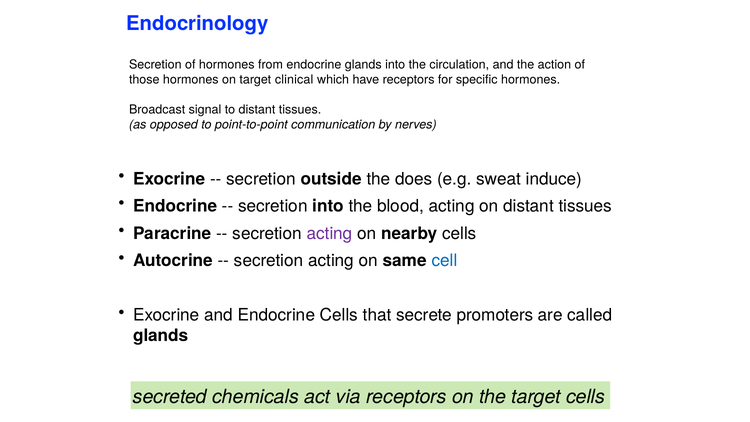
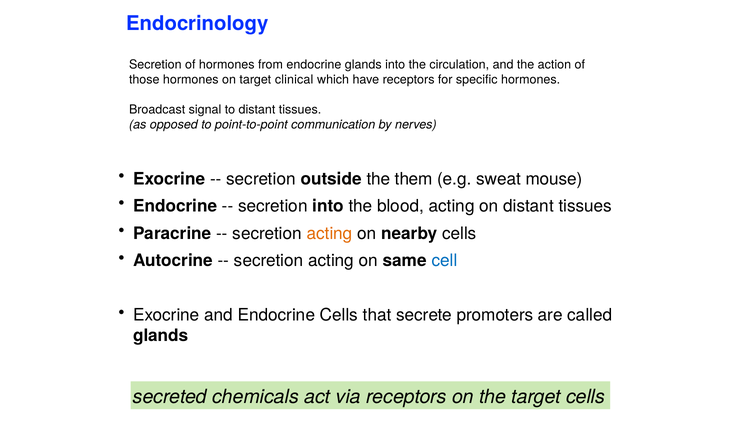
does: does -> them (414, 179)
induce: induce -> mouse (554, 179)
acting colour: purple -> orange (330, 233)
